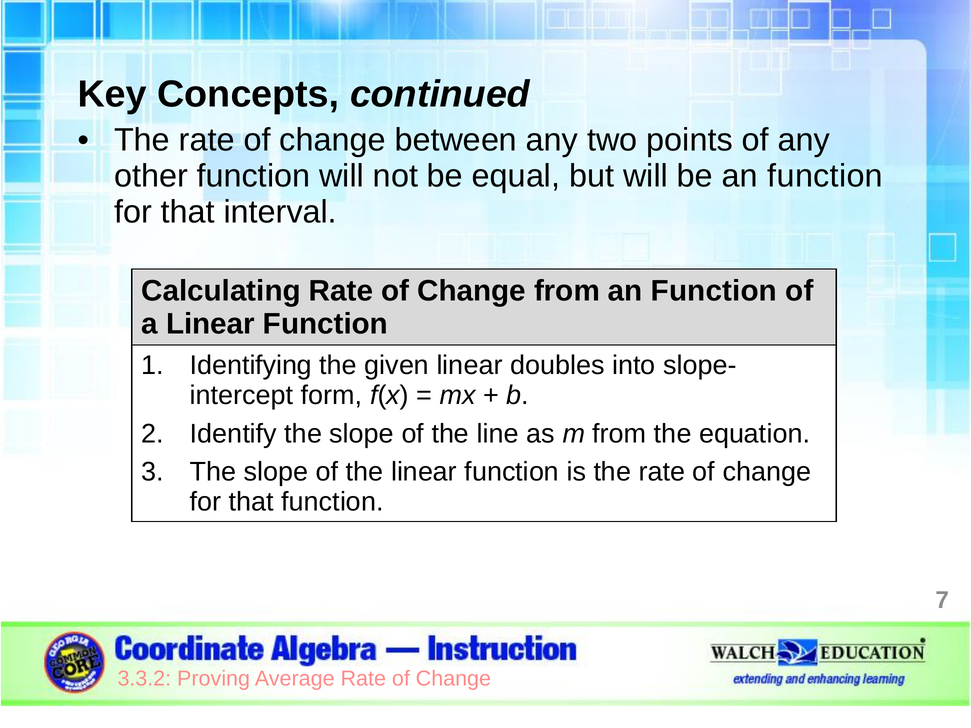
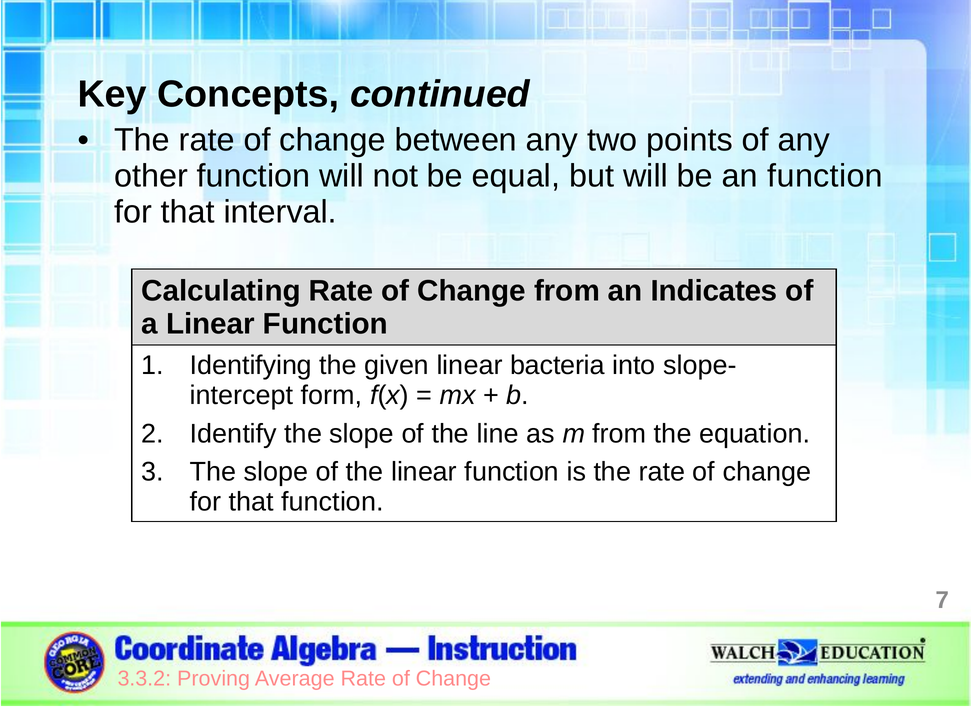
from an Function: Function -> Indicates (714, 291)
doubles: doubles -> bacteria (557, 366)
